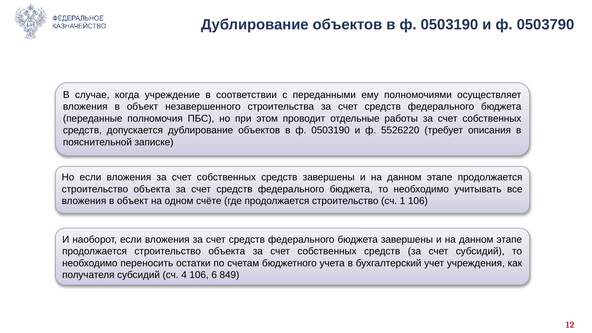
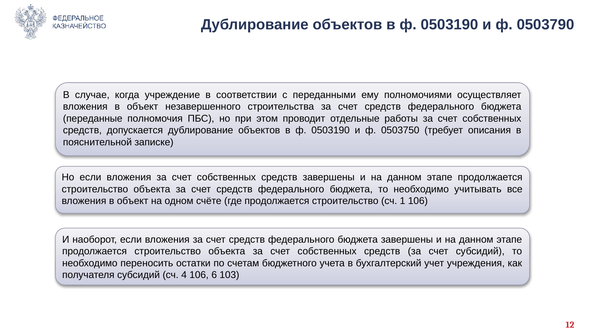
5526220: 5526220 -> 0503750 (400, 130)
849: 849 -> 103 (229, 275)
